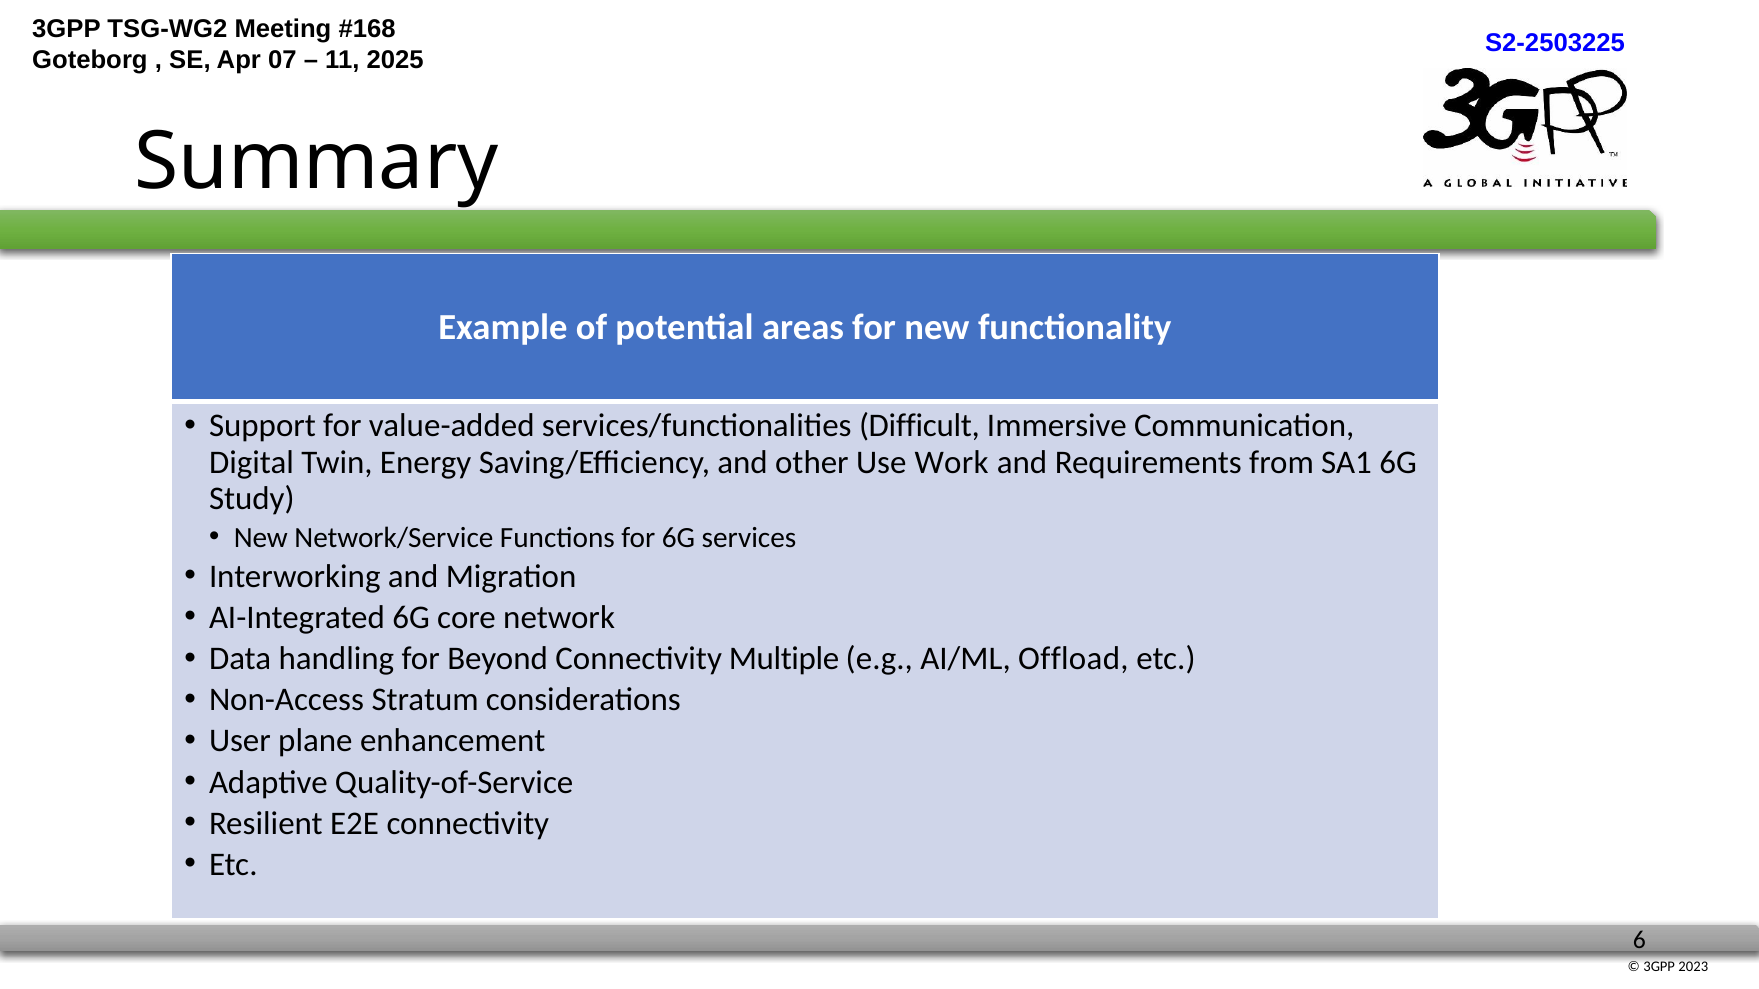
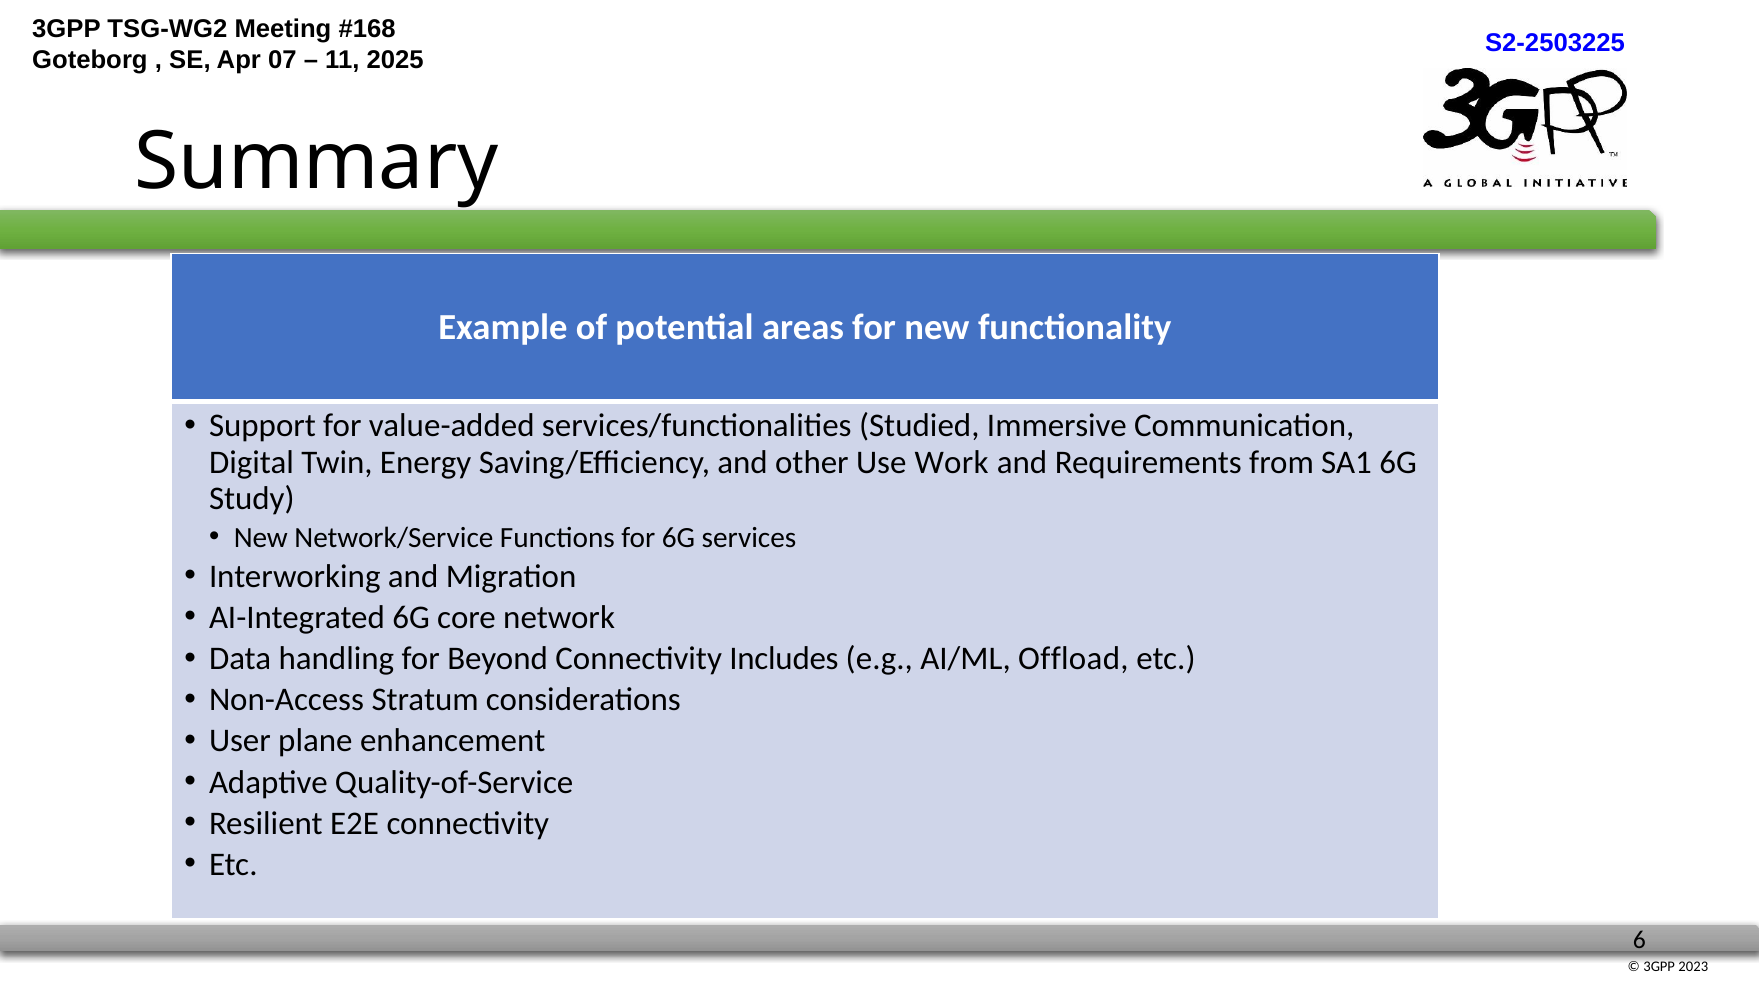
Difficult: Difficult -> Studied (919, 426)
Multiple: Multiple -> Includes (784, 659)
